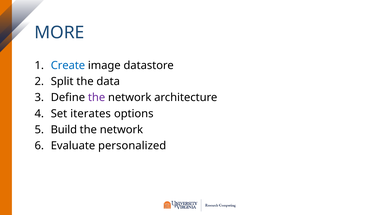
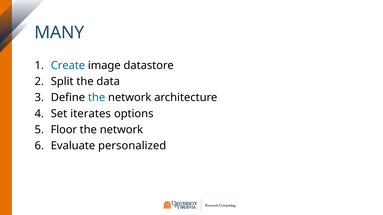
MORE: MORE -> MANY (59, 33)
the colour: purple -> blue (97, 98)
Build: Build -> Floor (64, 130)
